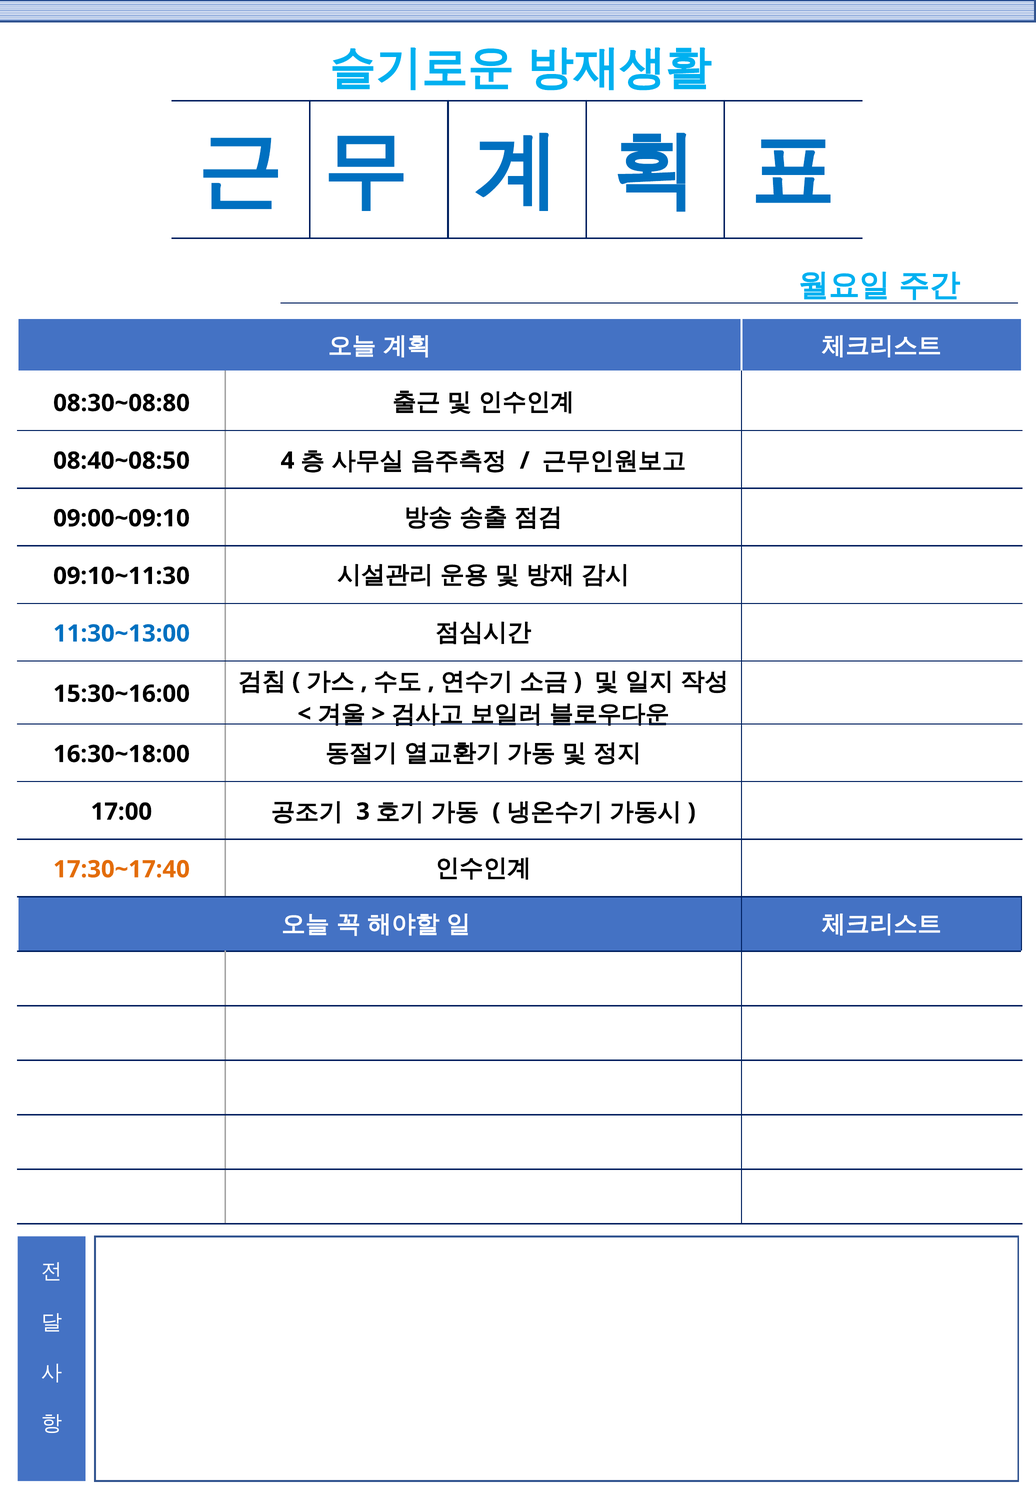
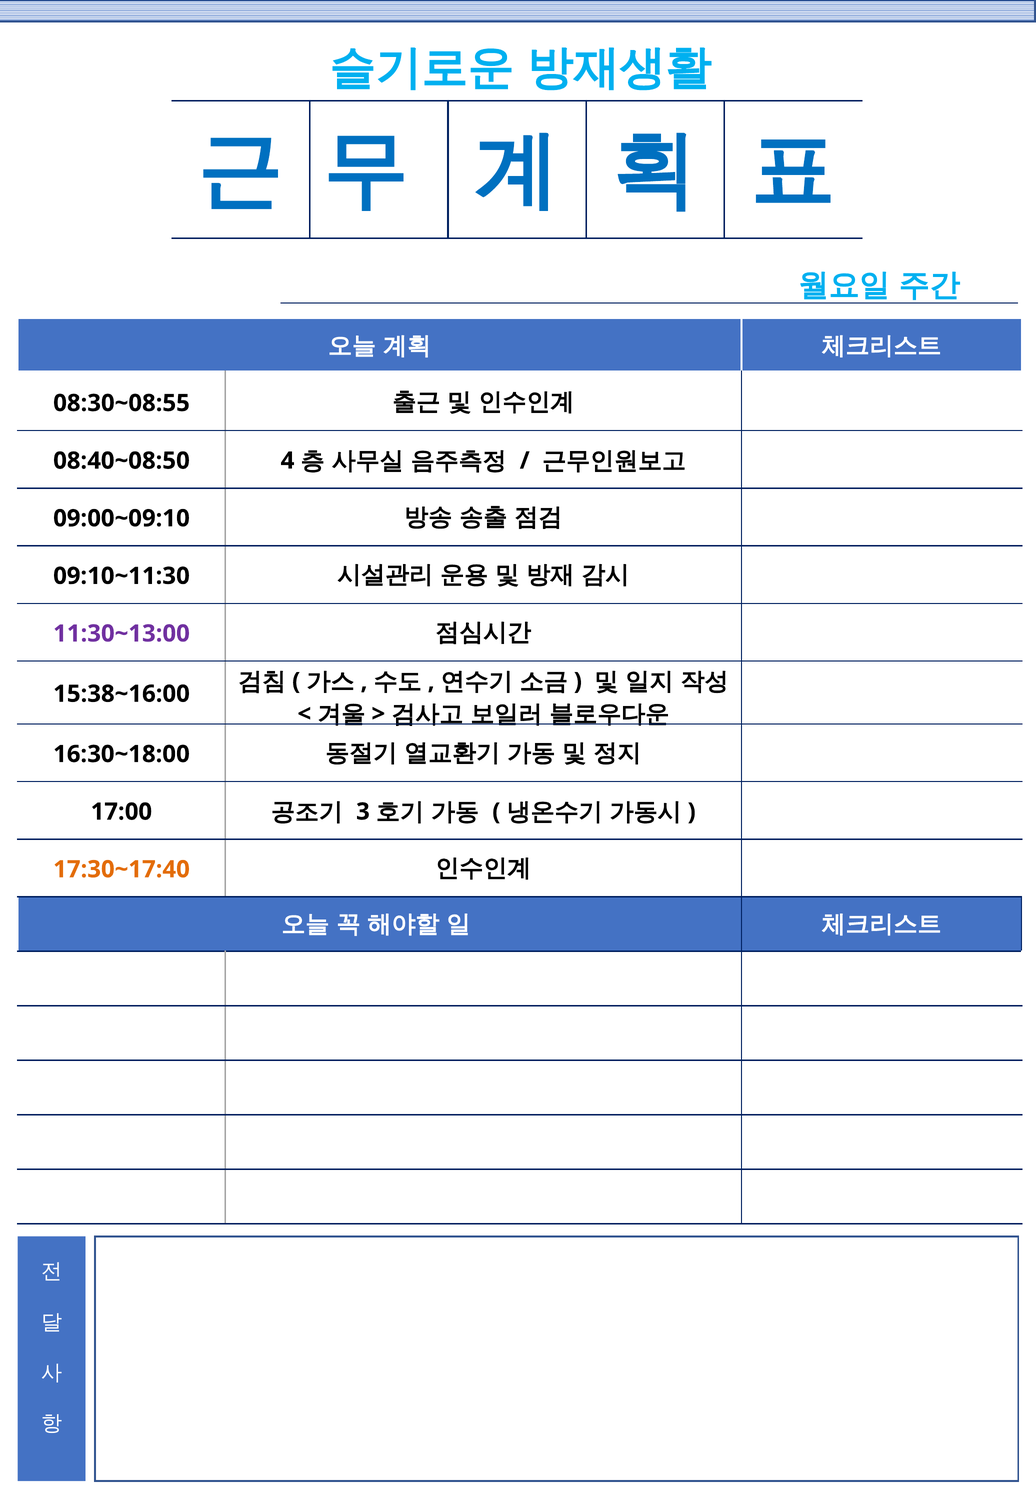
08:30~08:80: 08:30~08:80 -> 08:30~08:55 (122, 403)
11:30~13:00 colour: blue -> purple (122, 633)
15:30~16:00: 15:30~16:00 -> 15:38~16:00 (122, 694)
